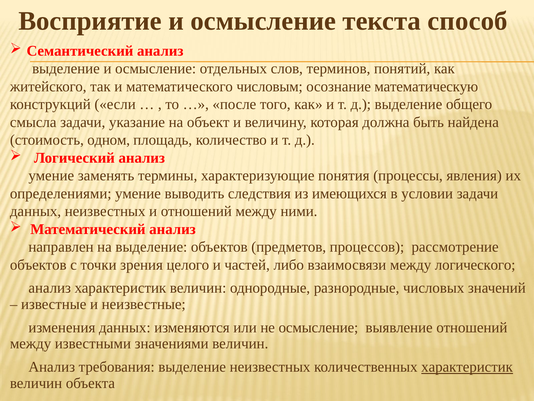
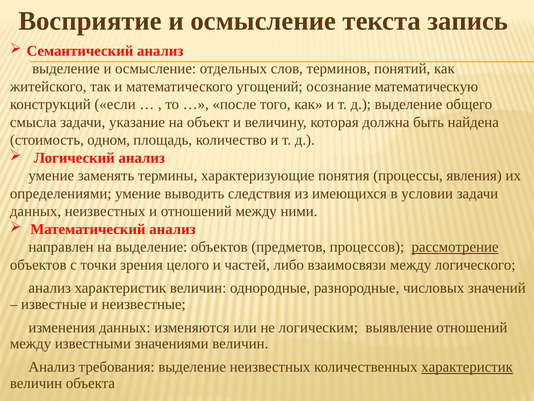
способ: способ -> запись (468, 21)
числовым: числовым -> угощений (270, 86)
рассмотрение underline: none -> present (455, 247)
не осмысление: осмысление -> логическим (318, 327)
